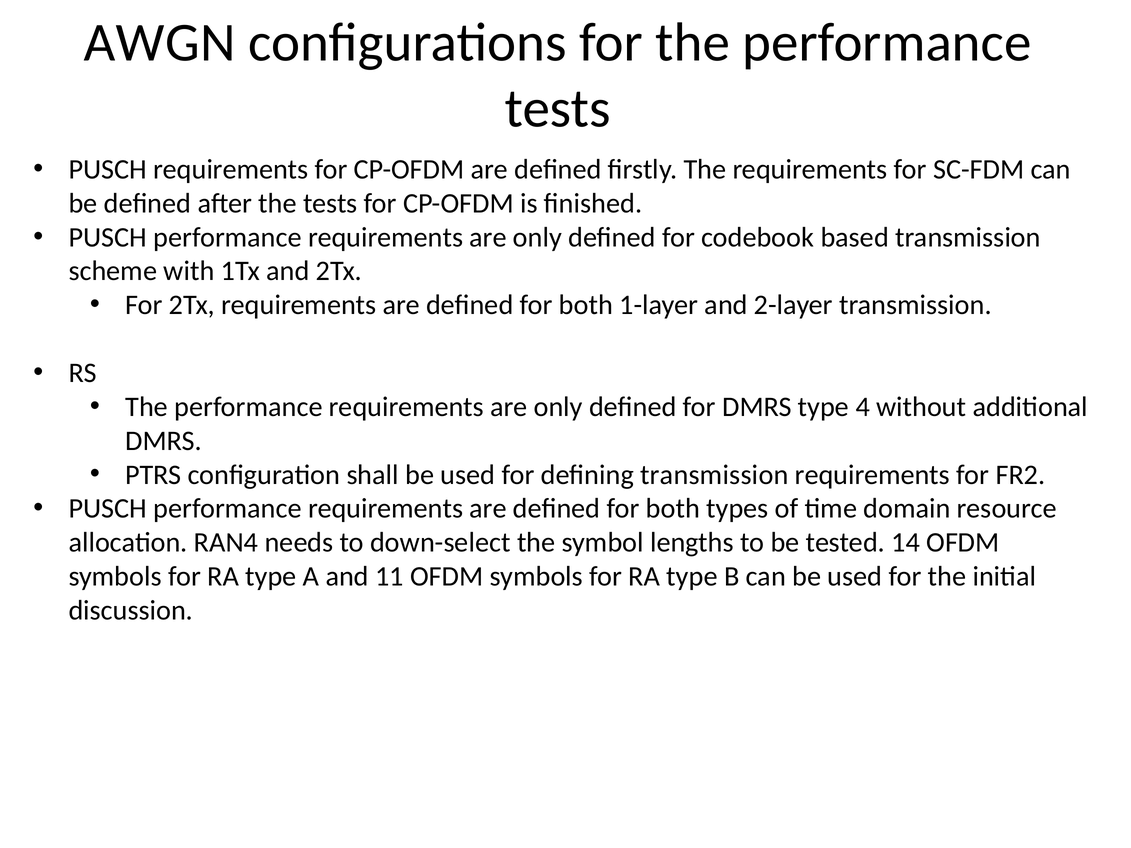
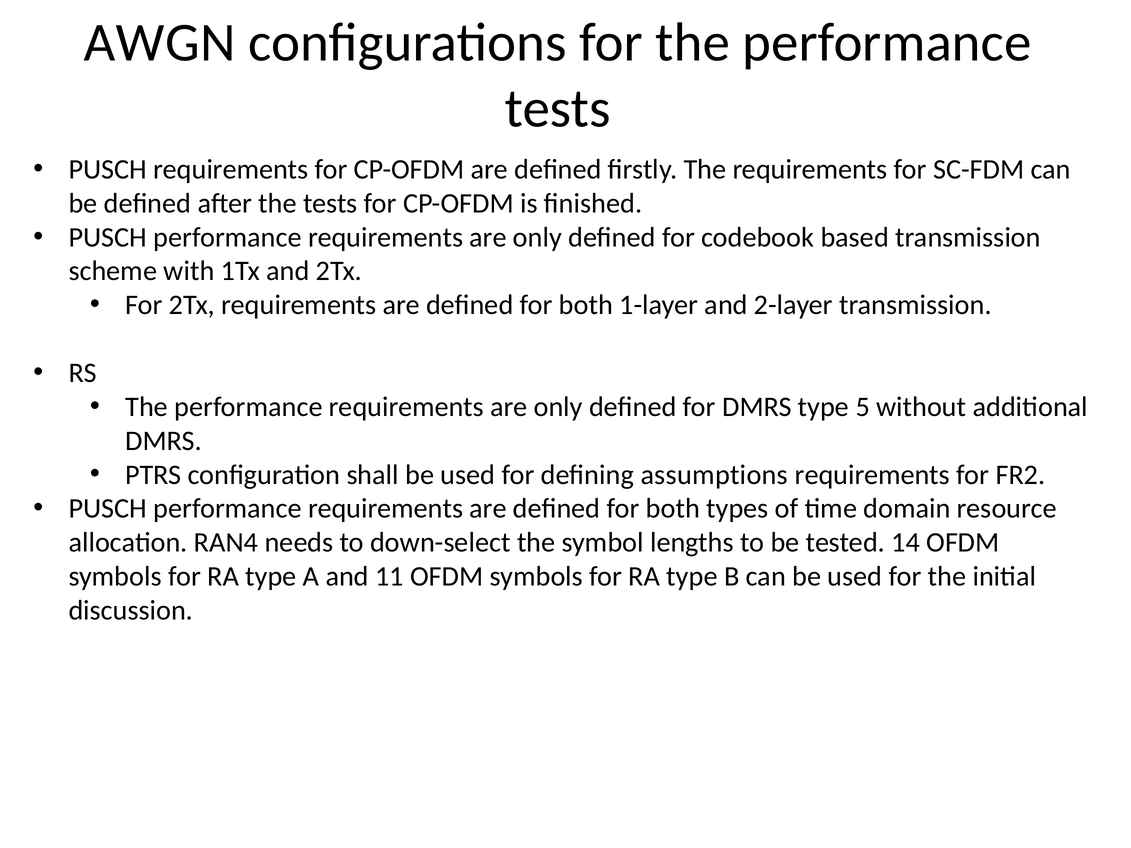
4: 4 -> 5 (863, 407)
defining transmission: transmission -> assumptions (714, 475)
